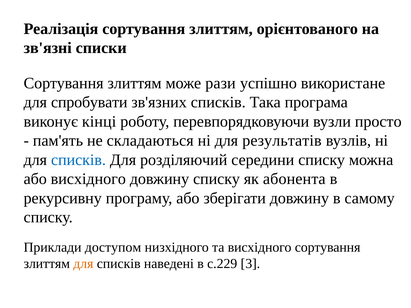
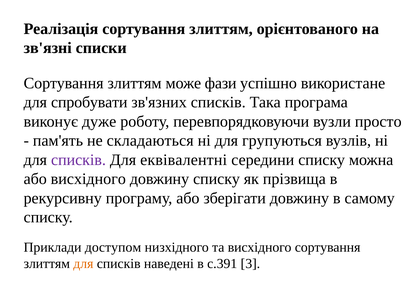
рази: рази -> фази (221, 83)
кінці: кінці -> дуже (99, 122)
результатів: результатів -> групуються (282, 141)
списків colour: blue -> purple (78, 160)
розділяючий: розділяючий -> еквівалентні (184, 160)
абонента: абонента -> прізвища (294, 179)
с.229: с.229 -> с.391 (222, 264)
